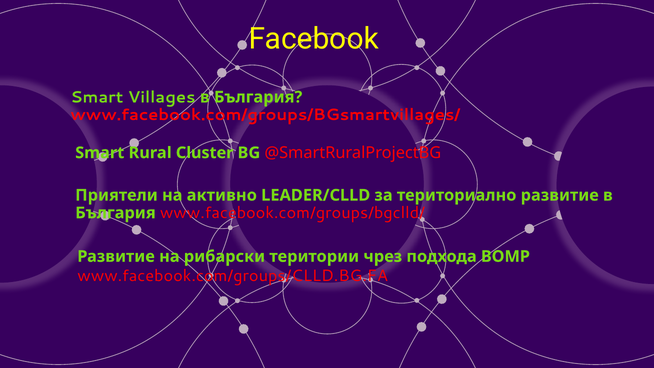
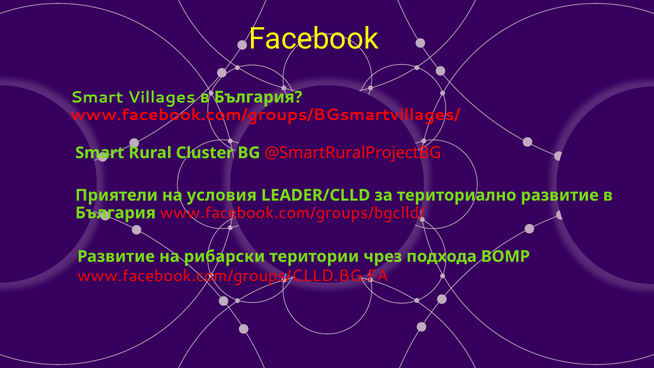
активно: активно -> условия (222, 195)
